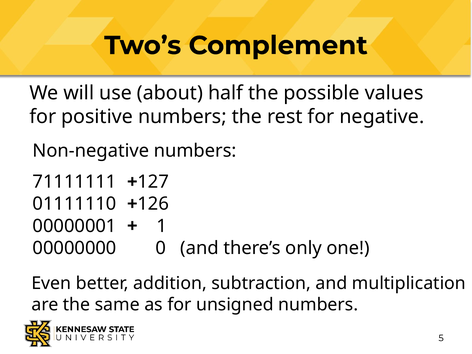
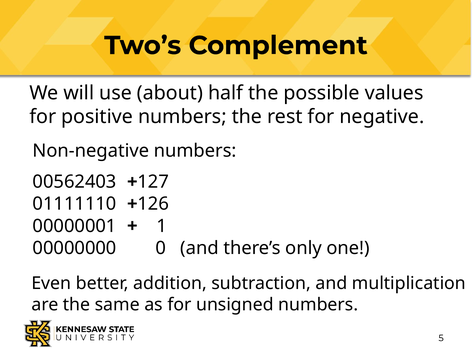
71111111: 71111111 -> 00562403 (75, 182)
